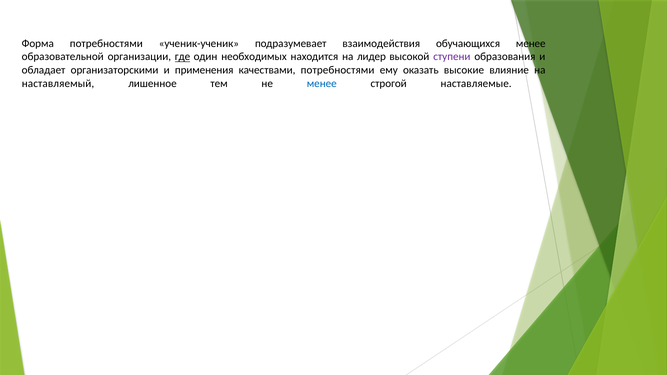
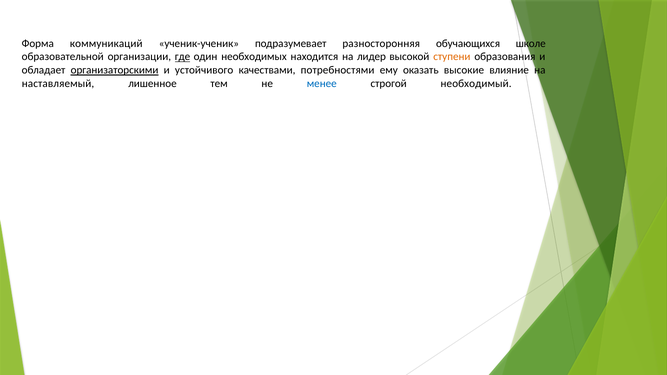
Форма потребностями: потребностями -> коммуникаций (106, 44)
взаимодействия: взаимодействия -> разносторонняя (381, 44)
обучающихся менее: менее -> школе (531, 44)
ступени colour: purple -> orange (452, 57)
организаторскими underline: none -> present (115, 70)
применения: применения -> устойчивого (204, 70)
наставляемые: наставляемые -> необходимый (476, 84)
